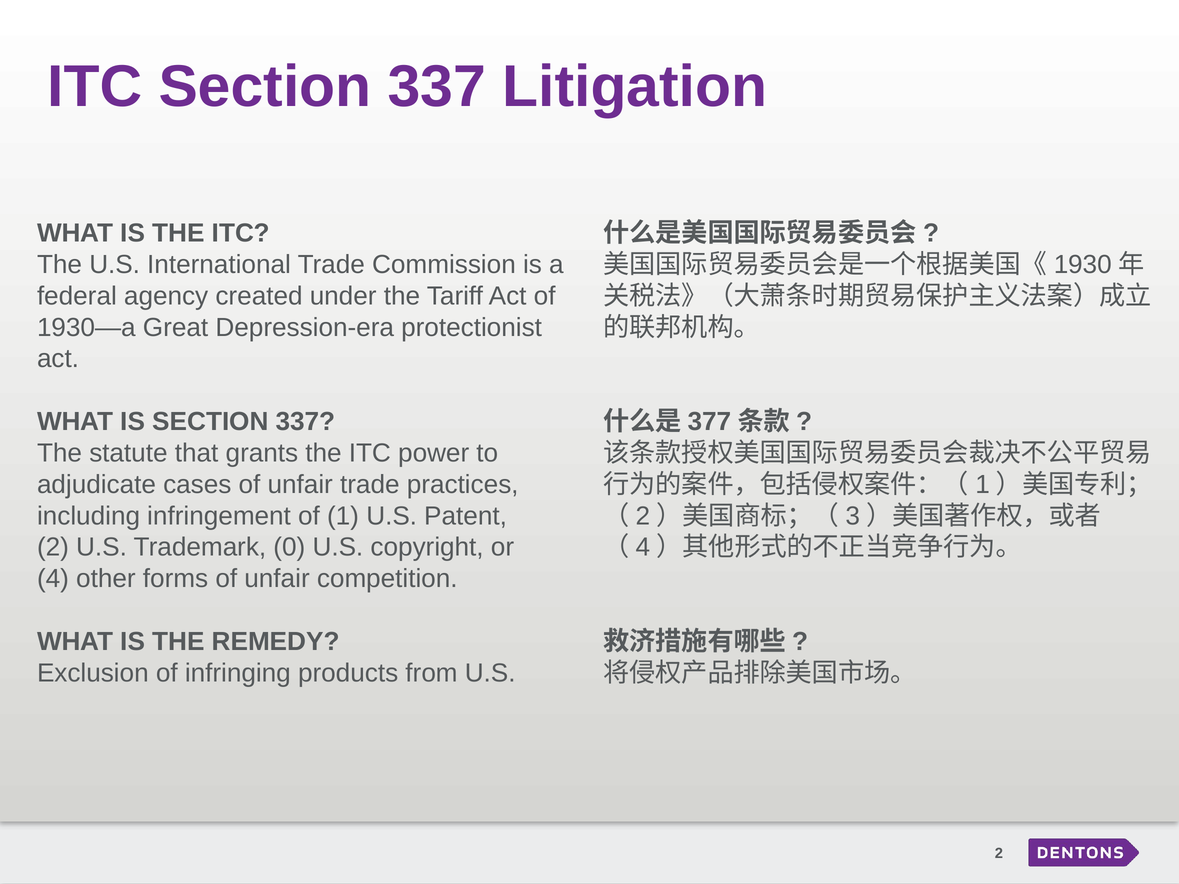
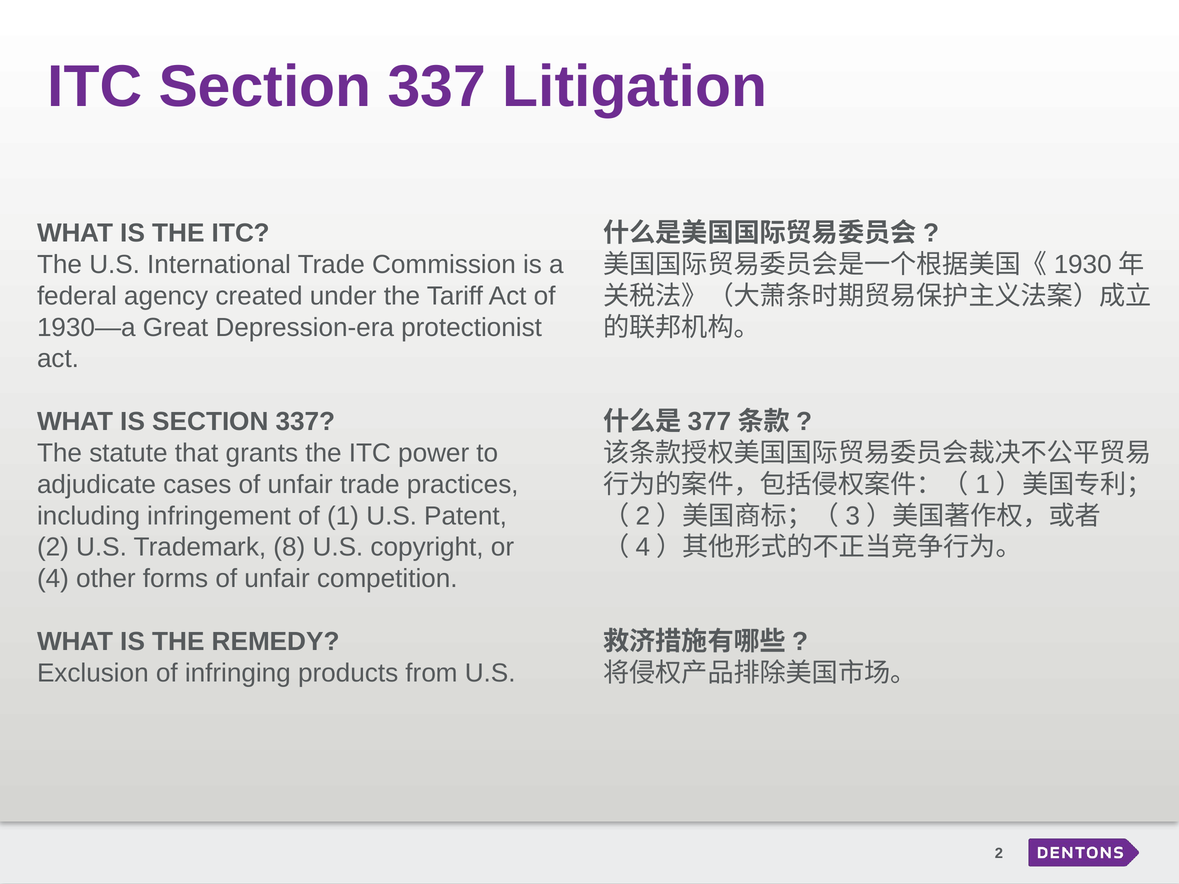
0: 0 -> 8 (289, 547)
